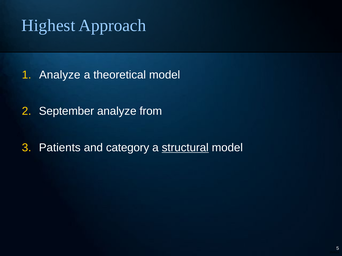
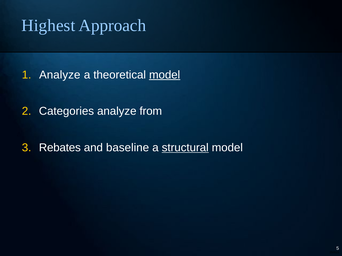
model underline: none -> present (165, 75)
September: September -> Categories (66, 111)
Patients: Patients -> Rebates (60, 148)
category: category -> baseline (128, 148)
